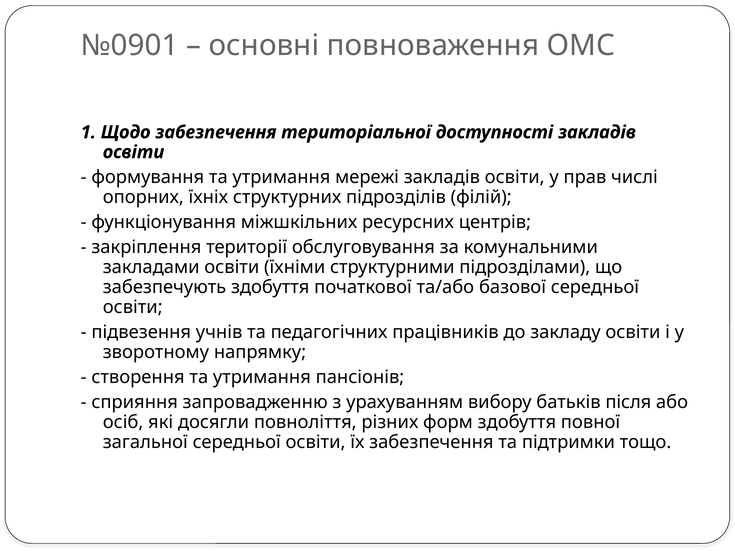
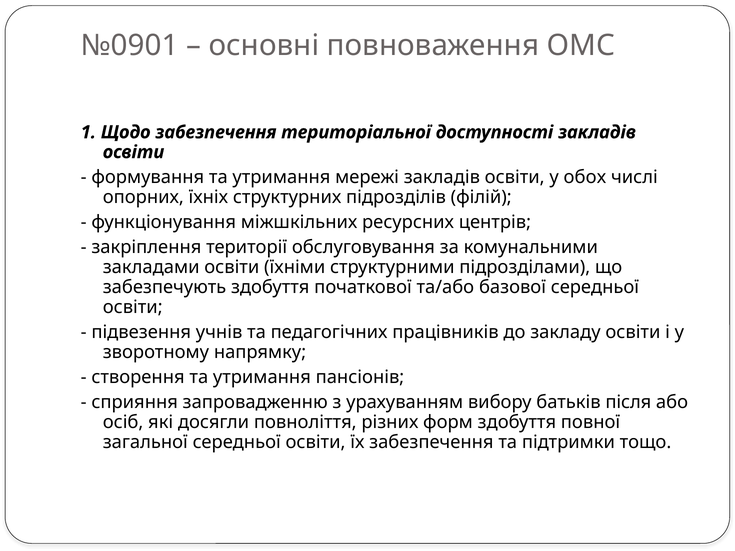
прав: прав -> обох (585, 177)
